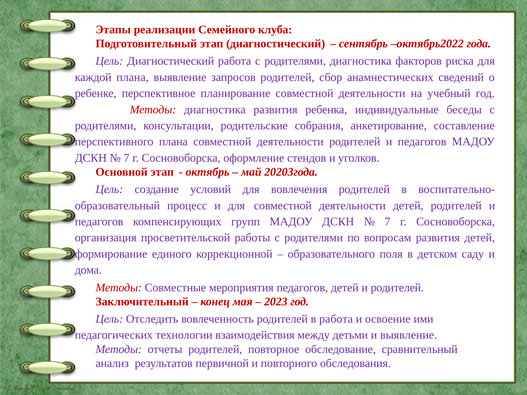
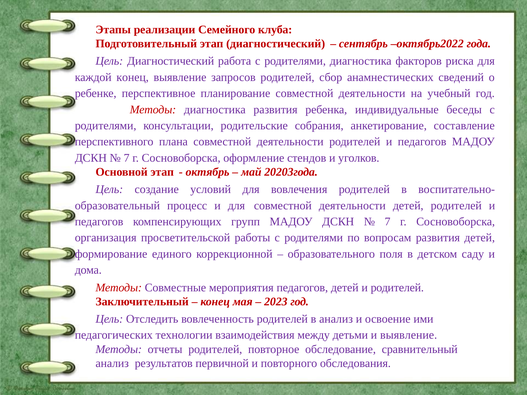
каждой плана: плана -> конец (133, 77)
в работа: работа -> анализ (336, 319)
